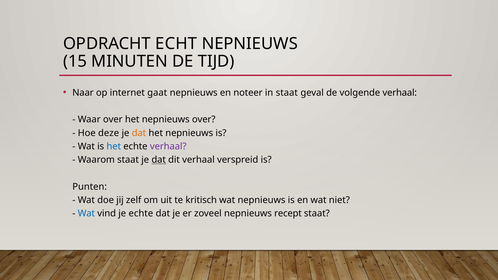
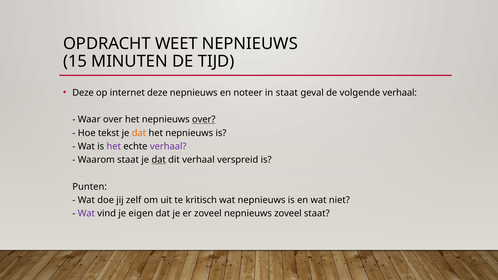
ECHT: ECHT -> WEET (176, 44)
Naar: Naar -> Deze (83, 93)
internet gaat: gaat -> deze (157, 93)
over underline: none -> present (204, 120)
deze: deze -> tekst (109, 133)
het colour: blue -> purple (114, 146)
Wat colour: blue -> purple (86, 214)
je echte: echte -> eigen (141, 214)
nepnieuws recept: recept -> zoveel (288, 214)
